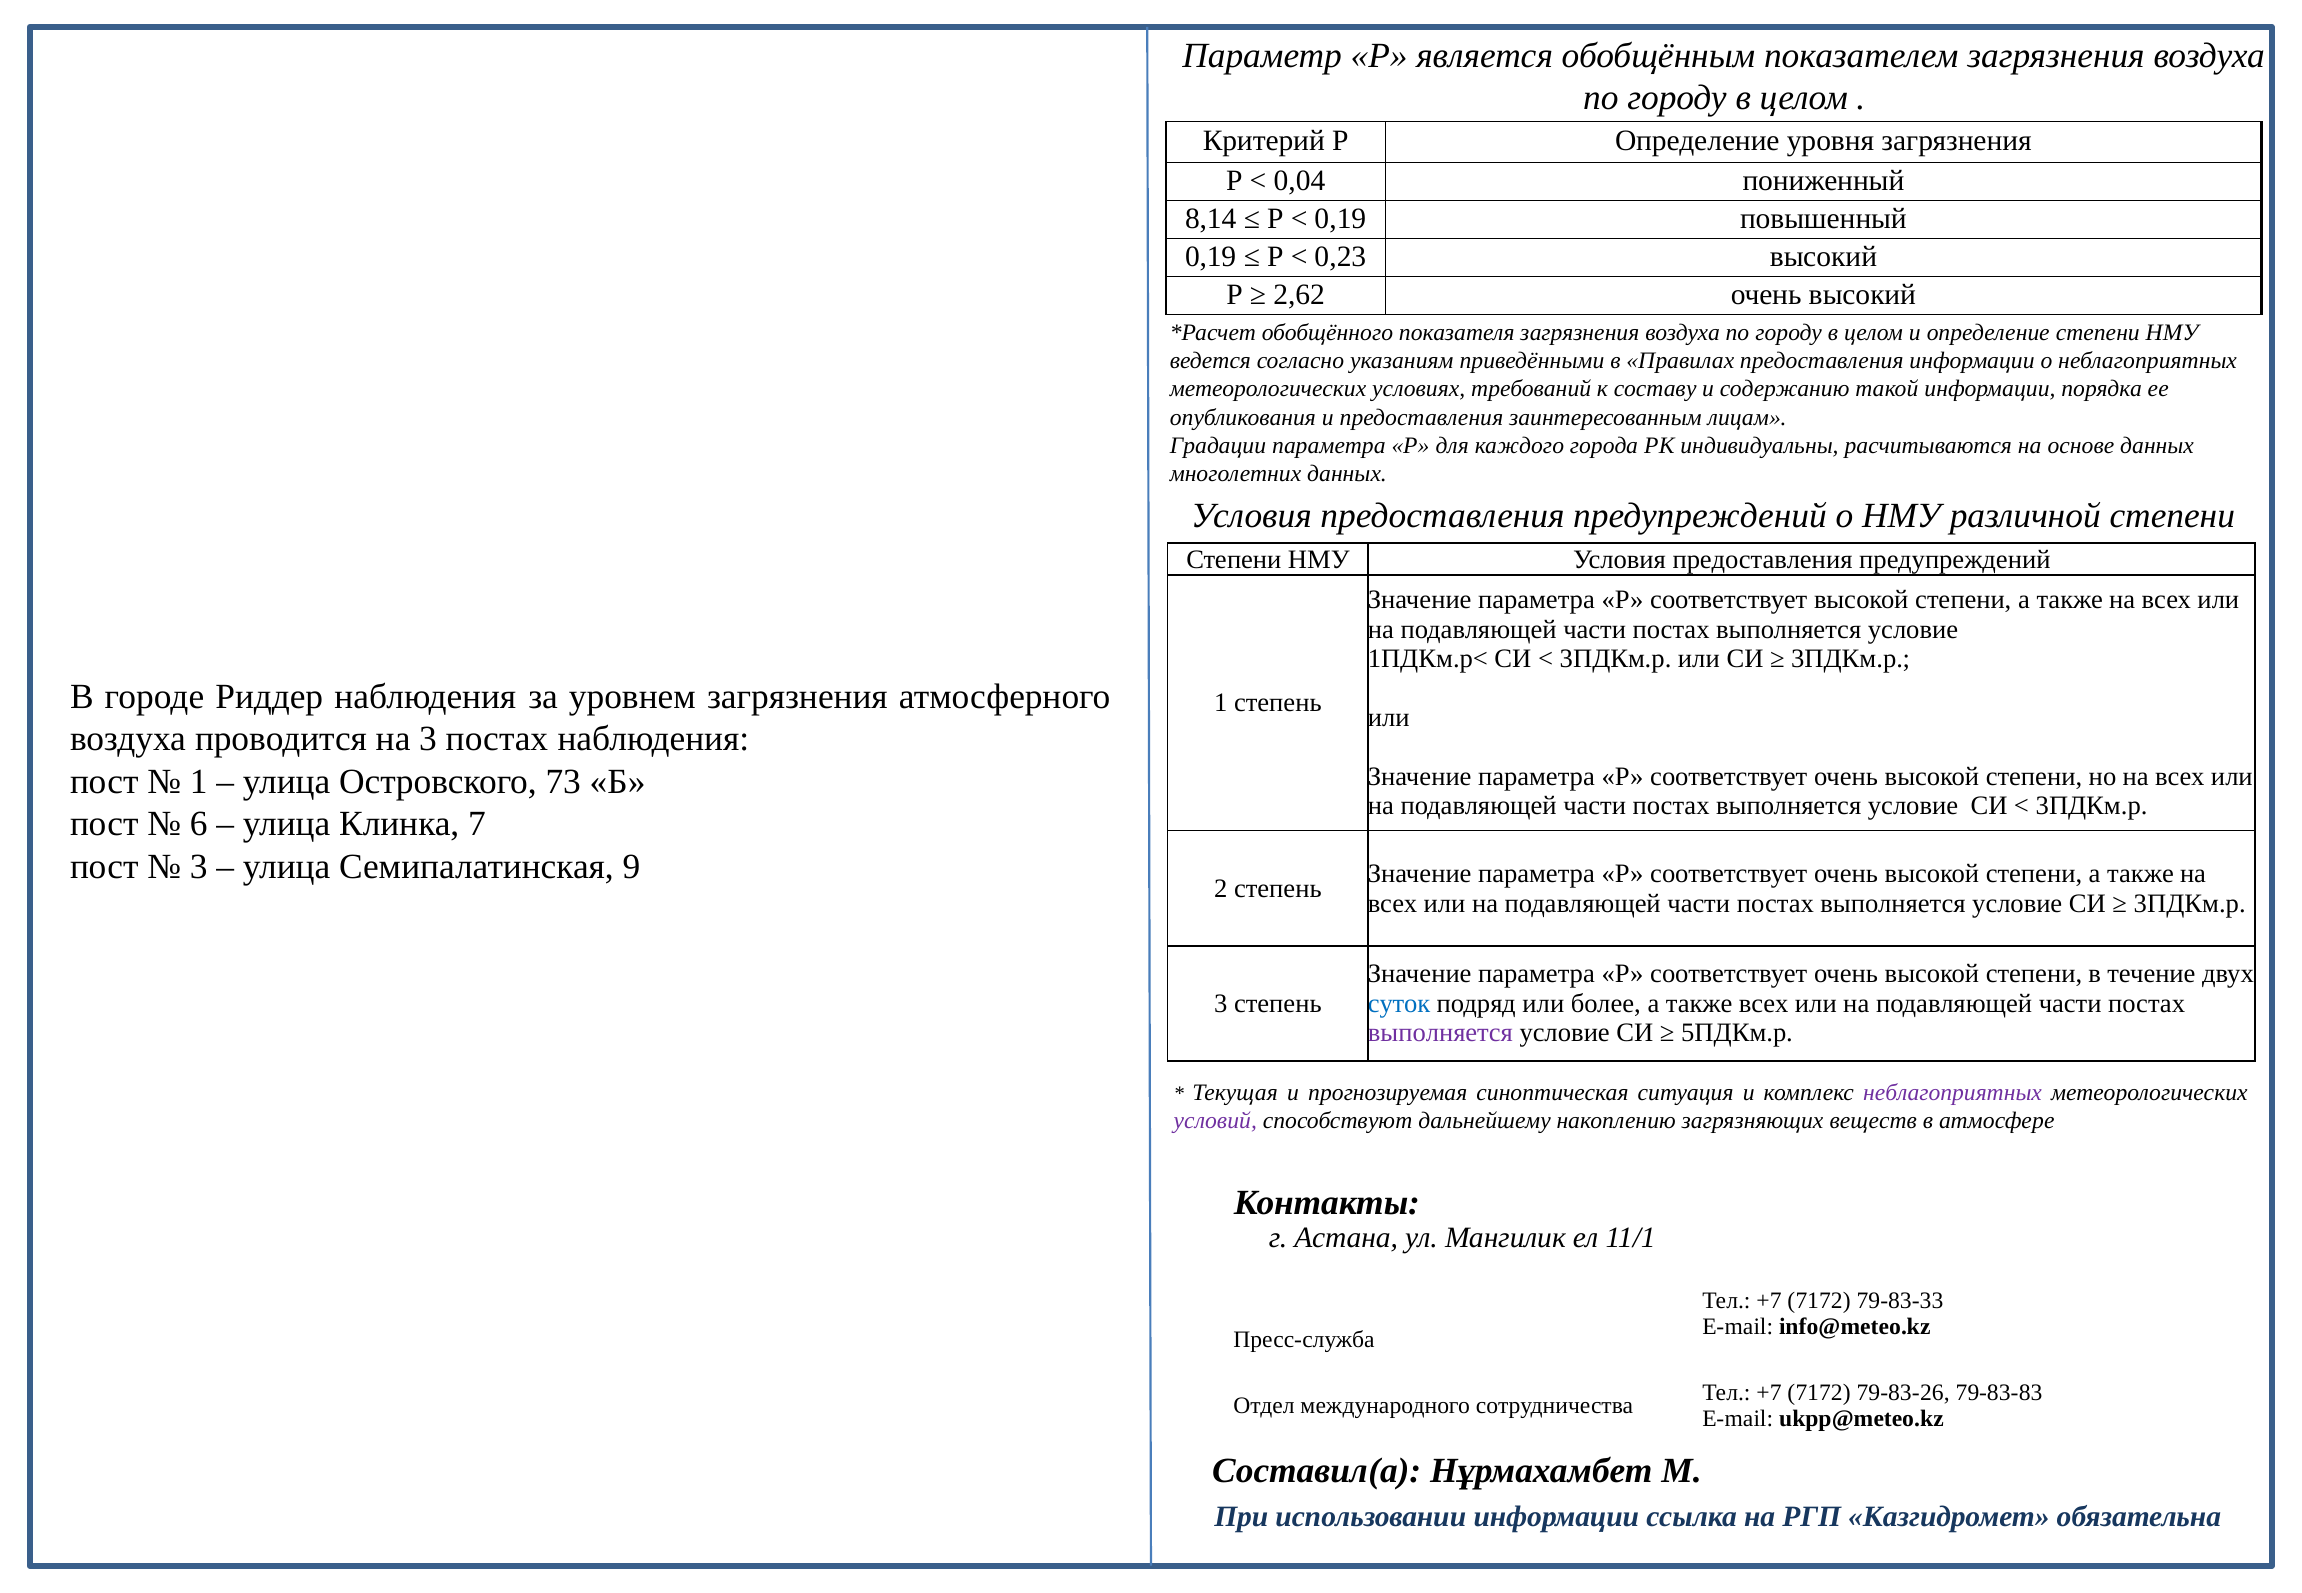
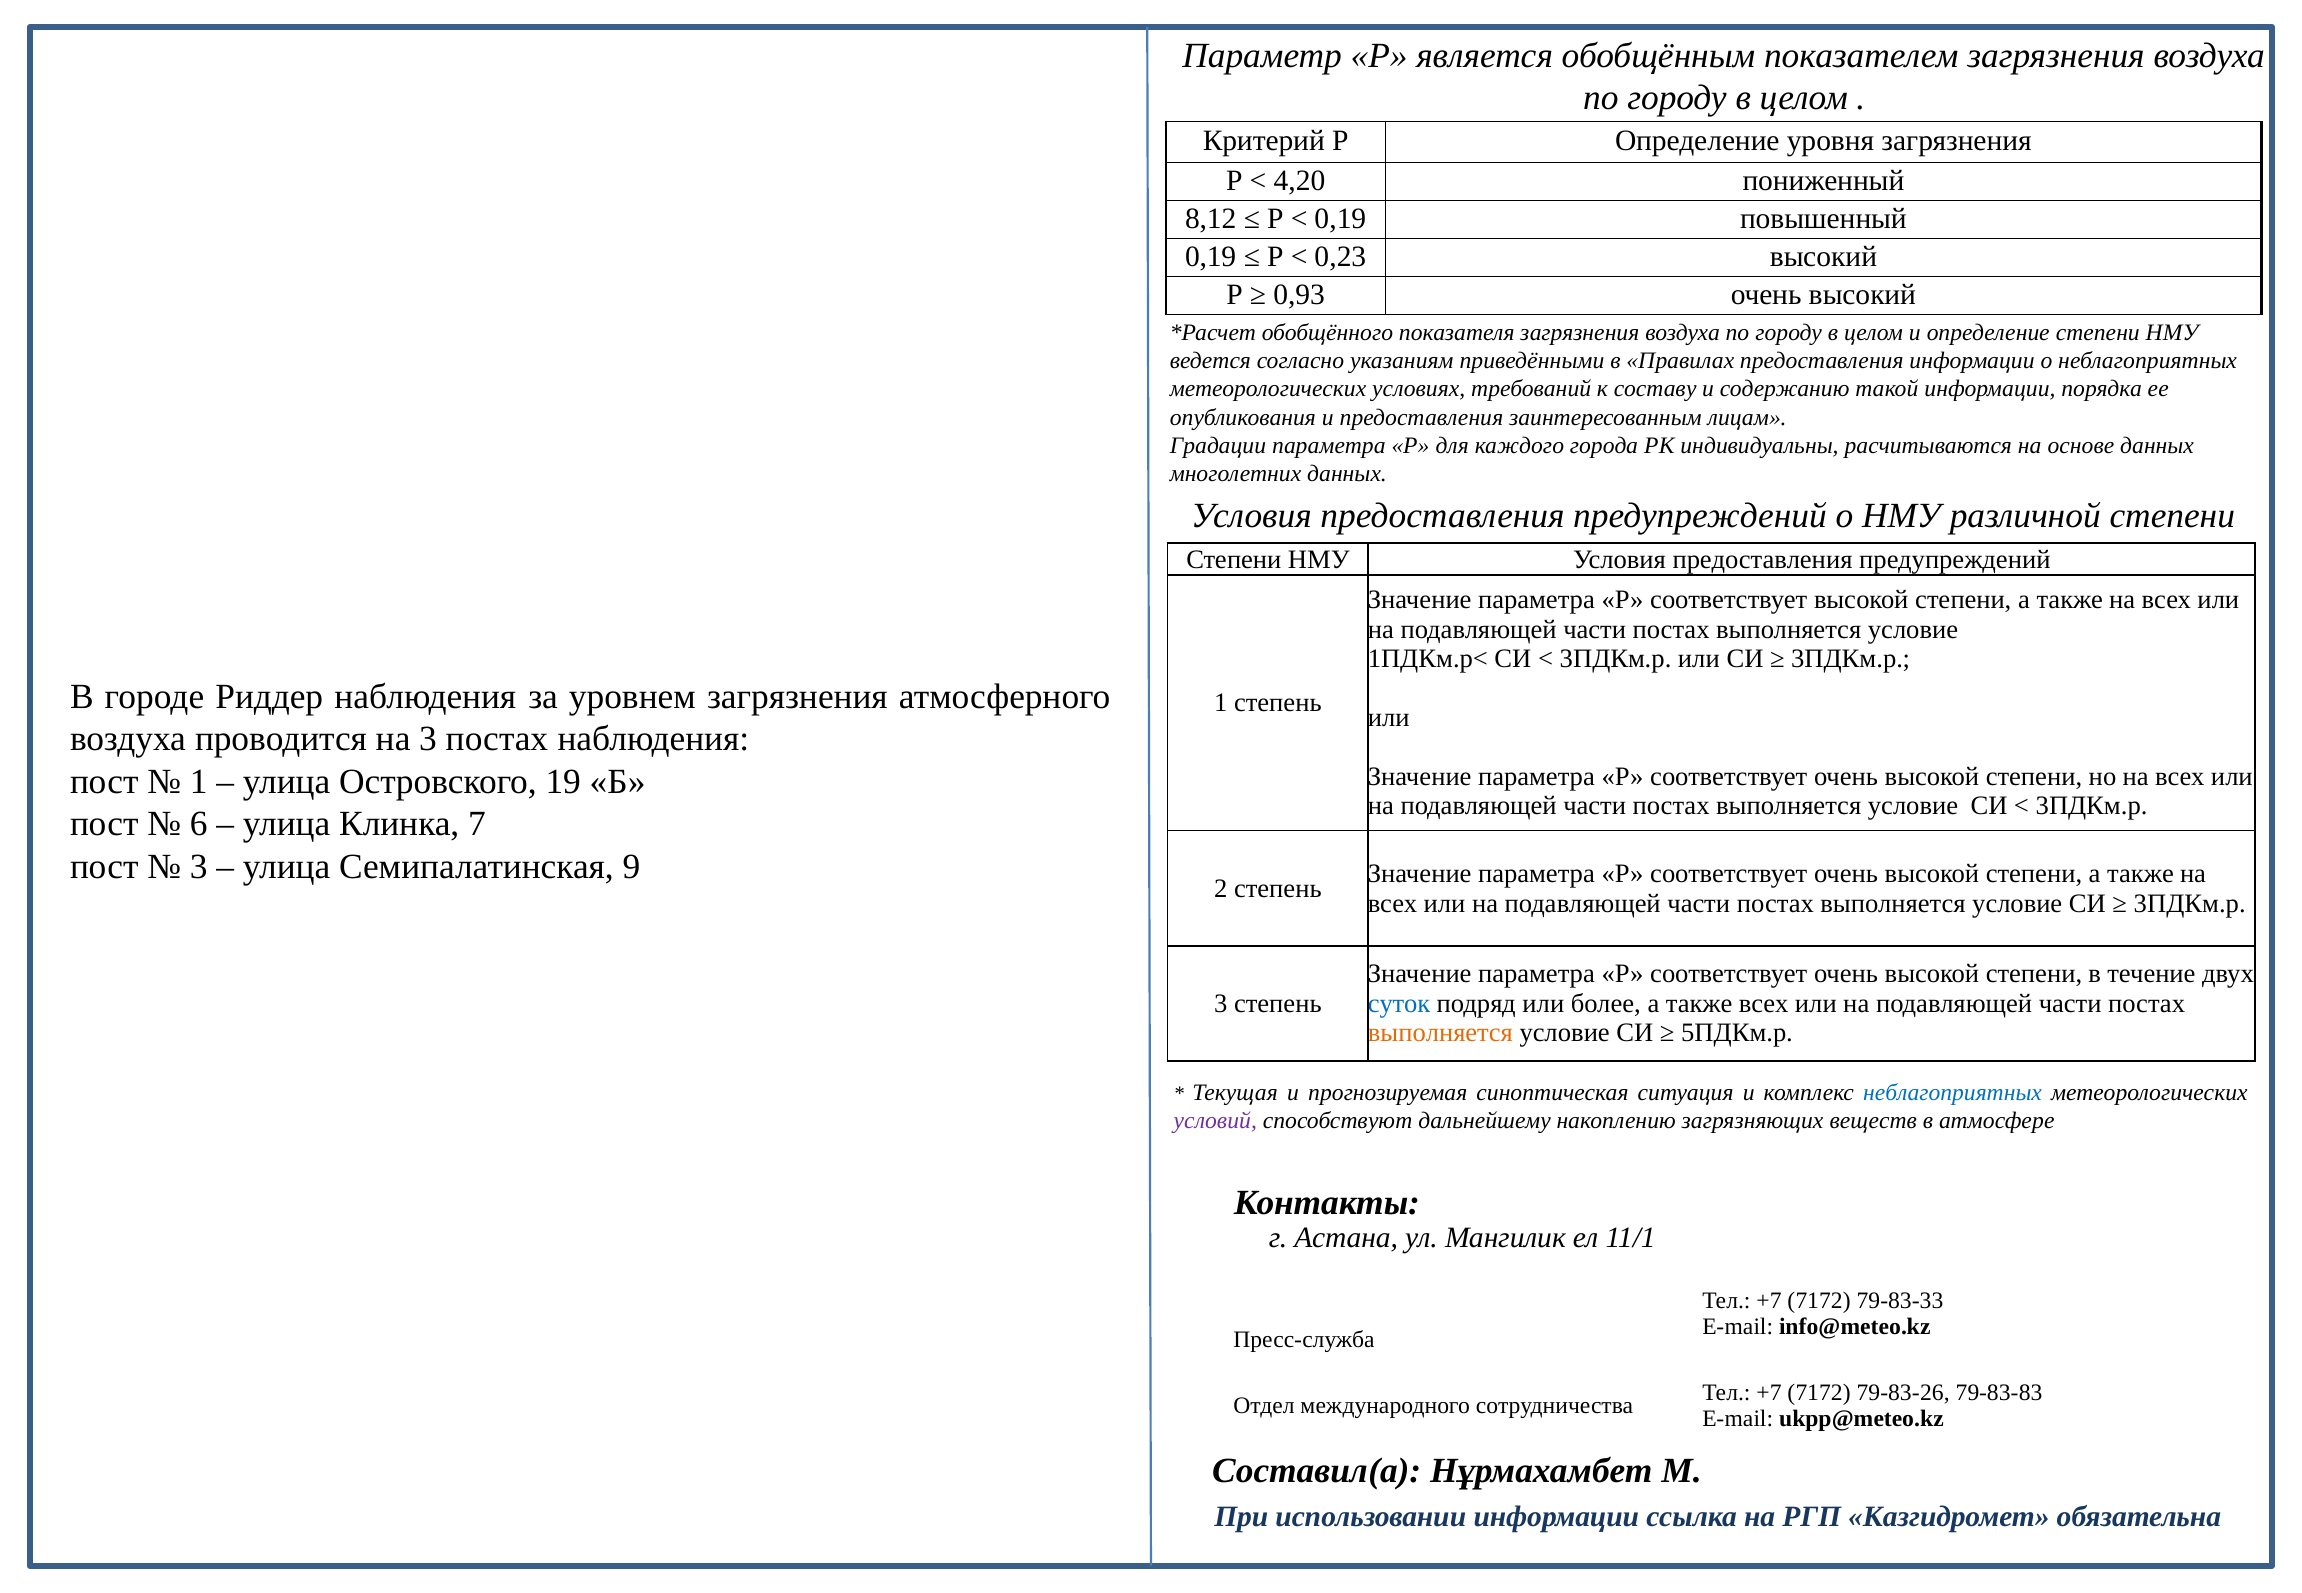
0,04: 0,04 -> 4,20 (1299, 181)
8,14: 8,14 -> 8,12 (1211, 219)
2,62: 2,62 -> 0,93 (1299, 295)
73: 73 -> 19 (563, 782)
выполняется colour: purple -> orange (1440, 1034)
неблагоприятных colour: purple -> blue (1953, 1093)
